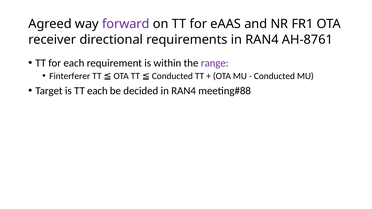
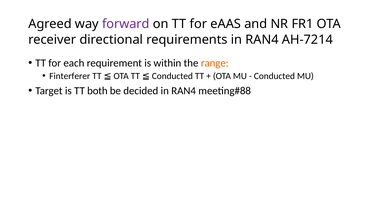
AH-8761: AH-8761 -> AH-7214 (307, 40)
range colour: purple -> orange (215, 63)
TT each: each -> both (97, 91)
